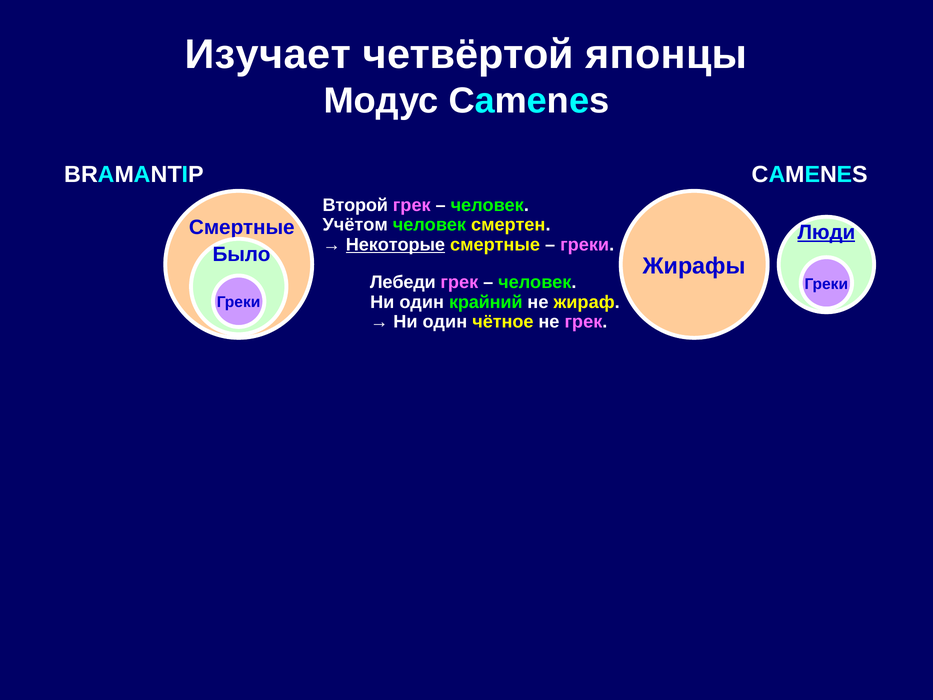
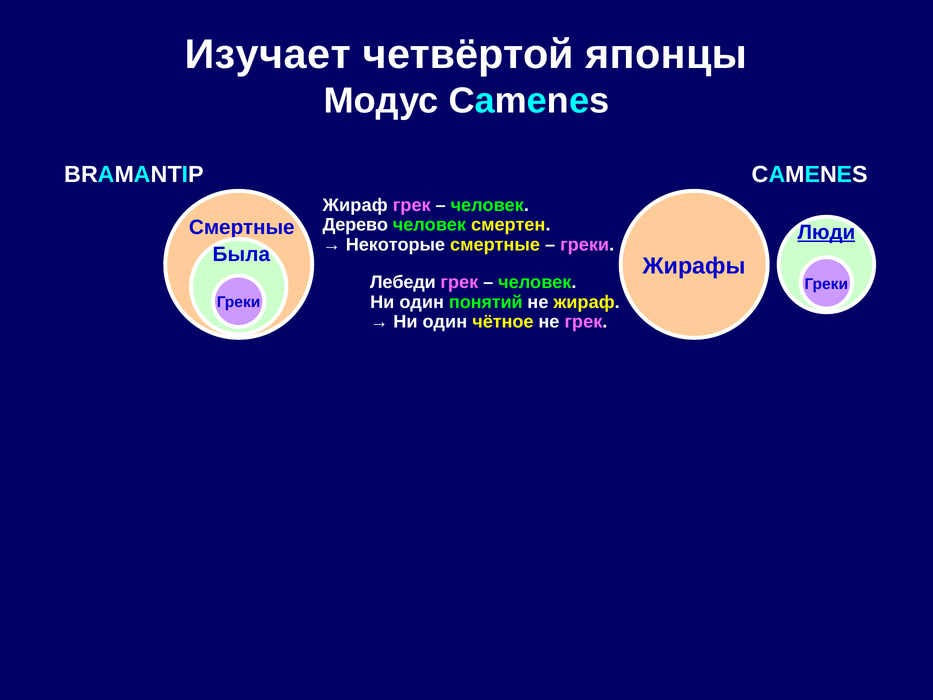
Второй: Второй -> Жираф (355, 205)
Учётом: Учётом -> Дерево (355, 225)
Некоторые underline: present -> none (395, 244)
Было: Было -> Была (241, 254)
крайний: крайний -> понятий (486, 302)
